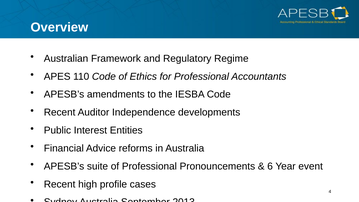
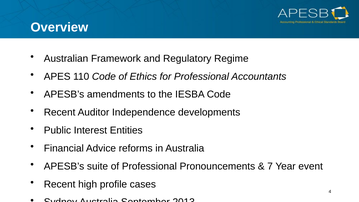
6: 6 -> 7 (270, 166)
